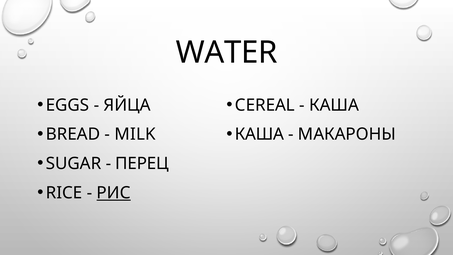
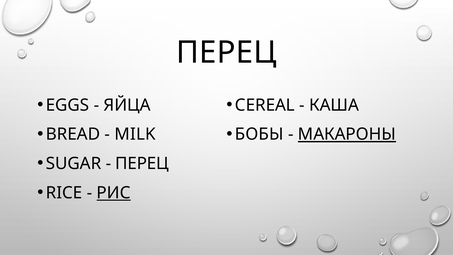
WATER: WATER -> ПЕРЕЦ (226, 52)
КАША: КАША -> БОБЫ (259, 134)
МАКАРОНЫ underline: none -> present (347, 134)
